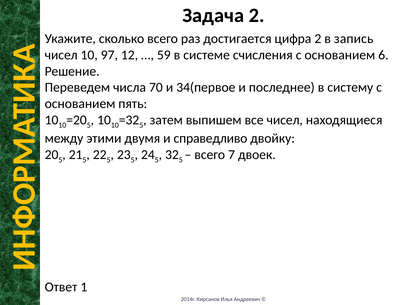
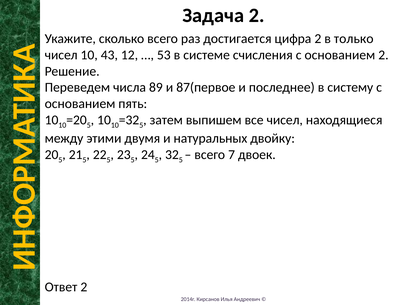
запись: запись -> только (354, 39)
97: 97 -> 43 (109, 55)
59: 59 -> 53 (164, 55)
основанием 6: 6 -> 2 (383, 55)
70: 70 -> 89 (156, 88)
34(первое: 34(первое -> 87(первое (206, 88)
справедливо: справедливо -> натуральных (210, 139)
Ответ 1: 1 -> 2 (84, 287)
